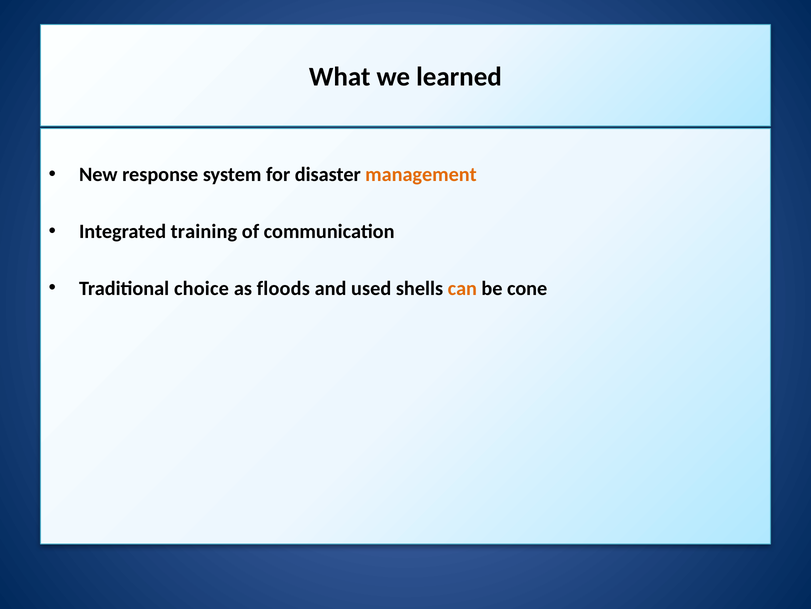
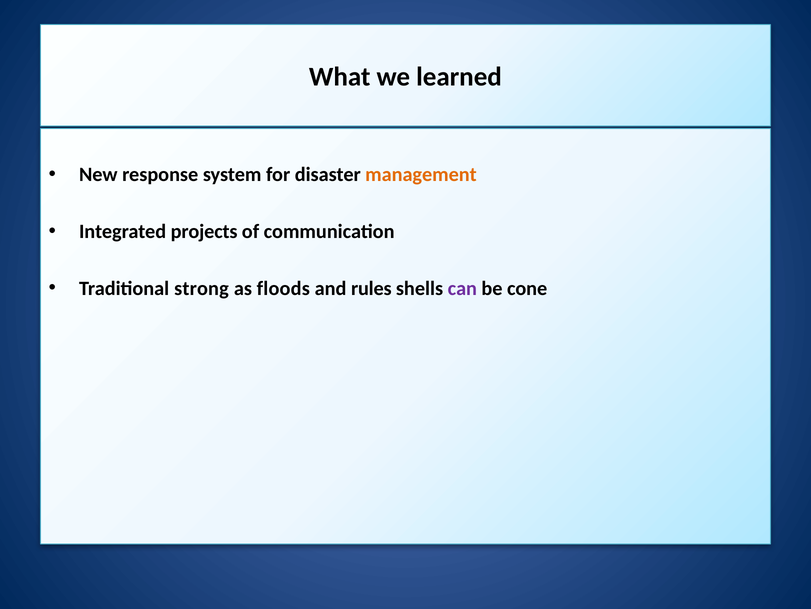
training: training -> projects (204, 231)
choice: choice -> strong (201, 288)
used: used -> rules (371, 288)
can colour: orange -> purple (462, 288)
